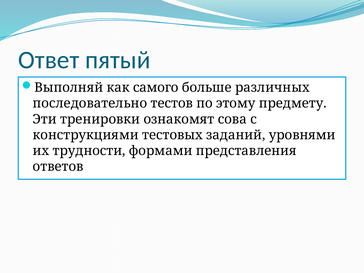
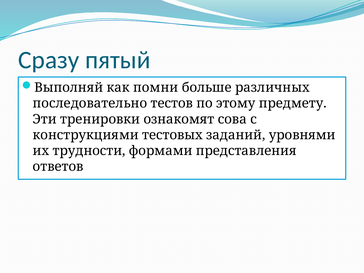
Ответ: Ответ -> Сразу (49, 60)
самого: самого -> помни (156, 88)
